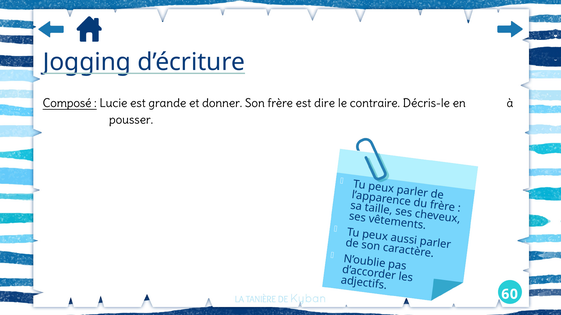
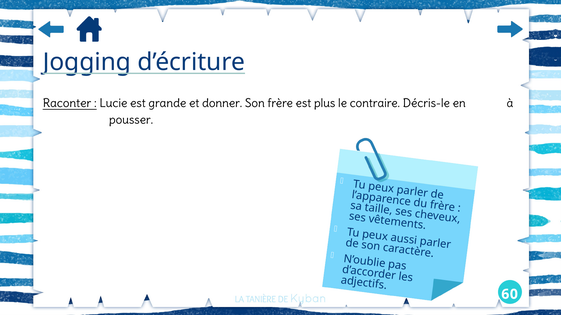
Composé: Composé -> Raconter (67, 103)
dire: dire -> plus (325, 103)
